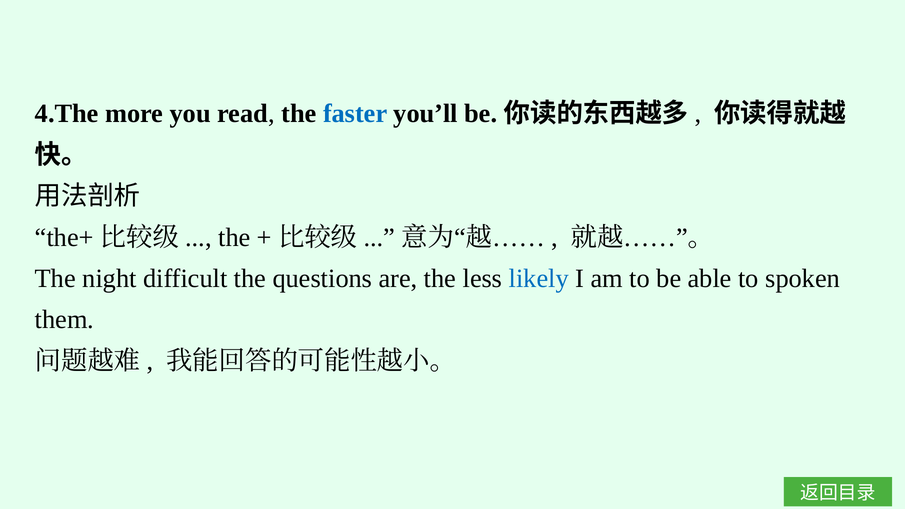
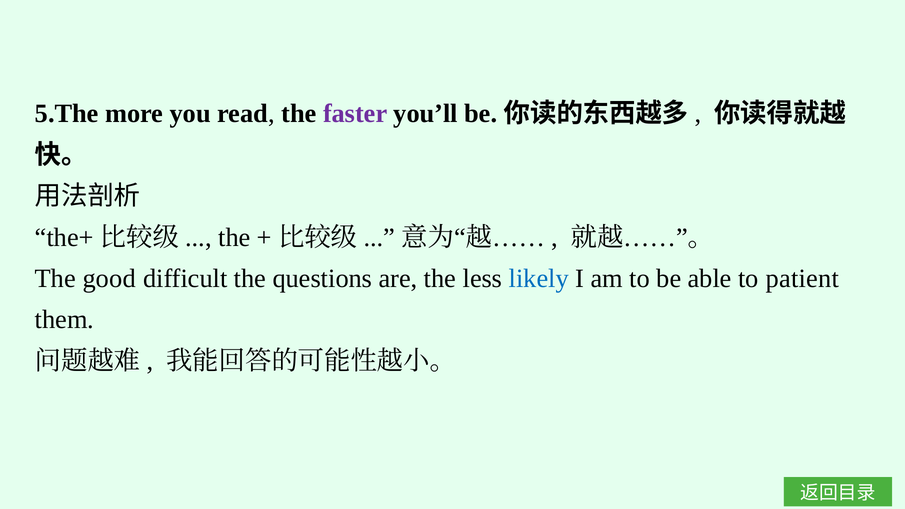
4.The: 4.The -> 5.The (67, 114)
faster colour: blue -> purple (355, 114)
night: night -> good (109, 278)
spoken: spoken -> patient (802, 278)
